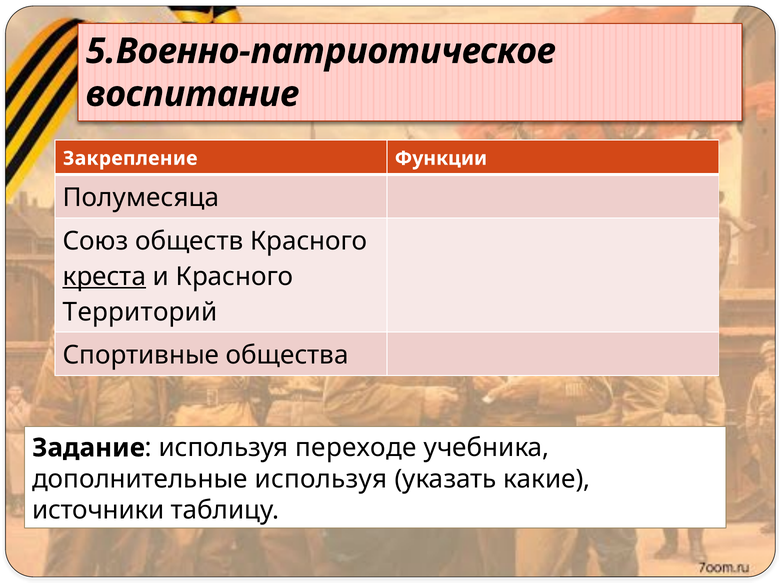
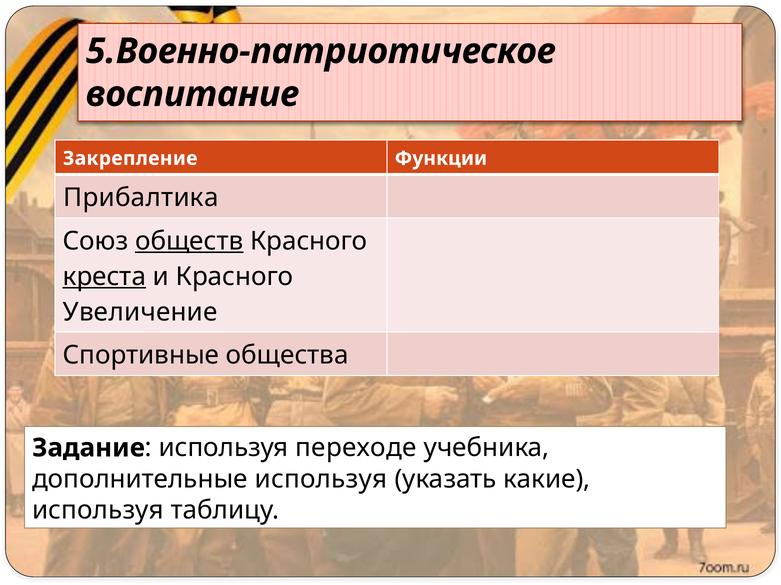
Полумесяца: Полумесяца -> Прибалтика (141, 198)
обществ underline: none -> present (189, 241)
Территорий: Территорий -> Увеличение (140, 312)
источники: источники -> используя (98, 511)
